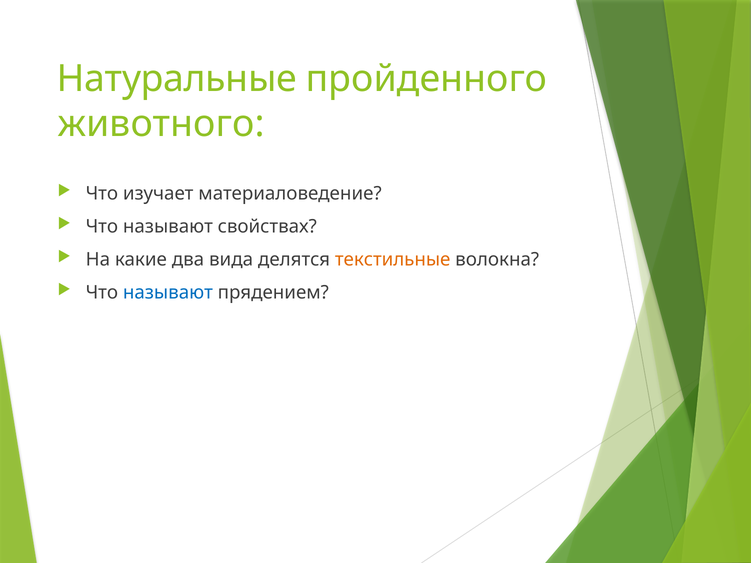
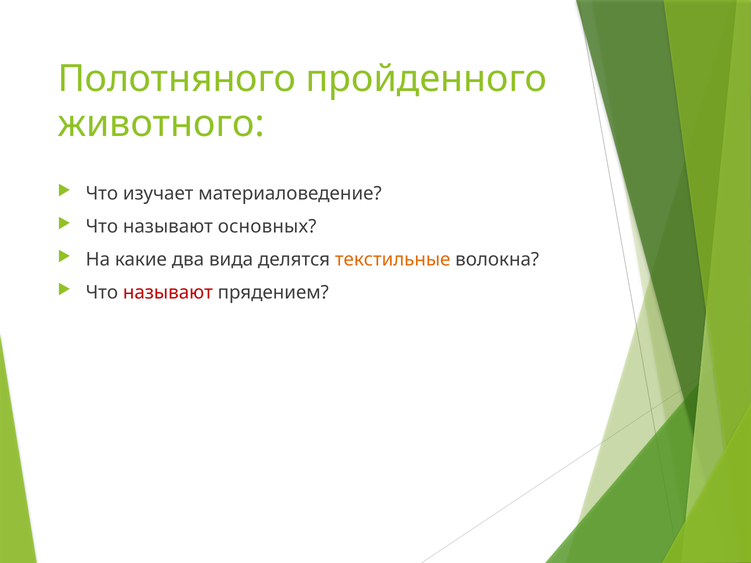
Натуральные: Натуральные -> Полотняного (177, 79)
свойствах: свойствах -> основных (267, 227)
называют colour: blue -> red (168, 293)
